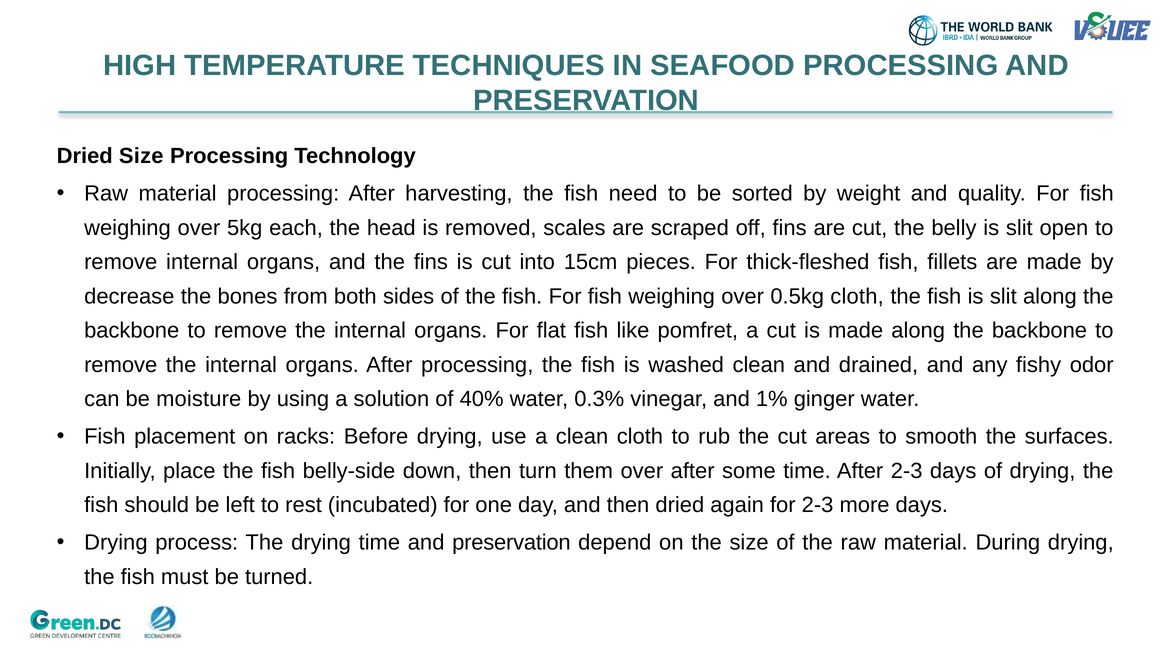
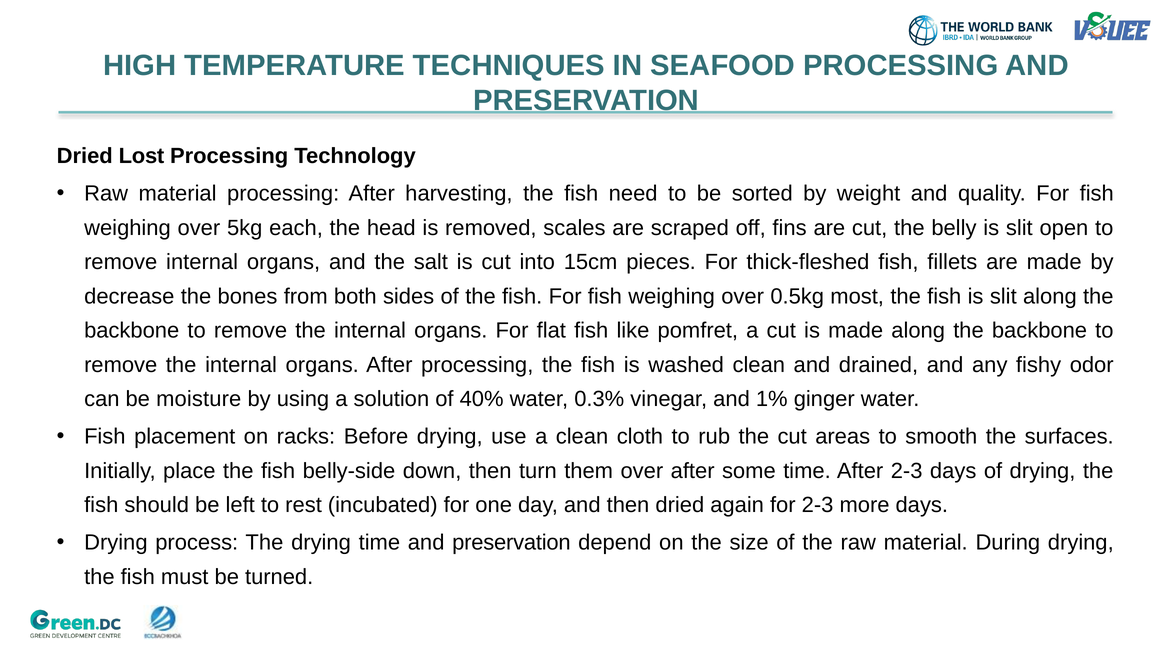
Dried Size: Size -> Lost (141, 156)
the fins: fins -> salt (431, 262)
0.5kg cloth: cloth -> most (857, 296)
